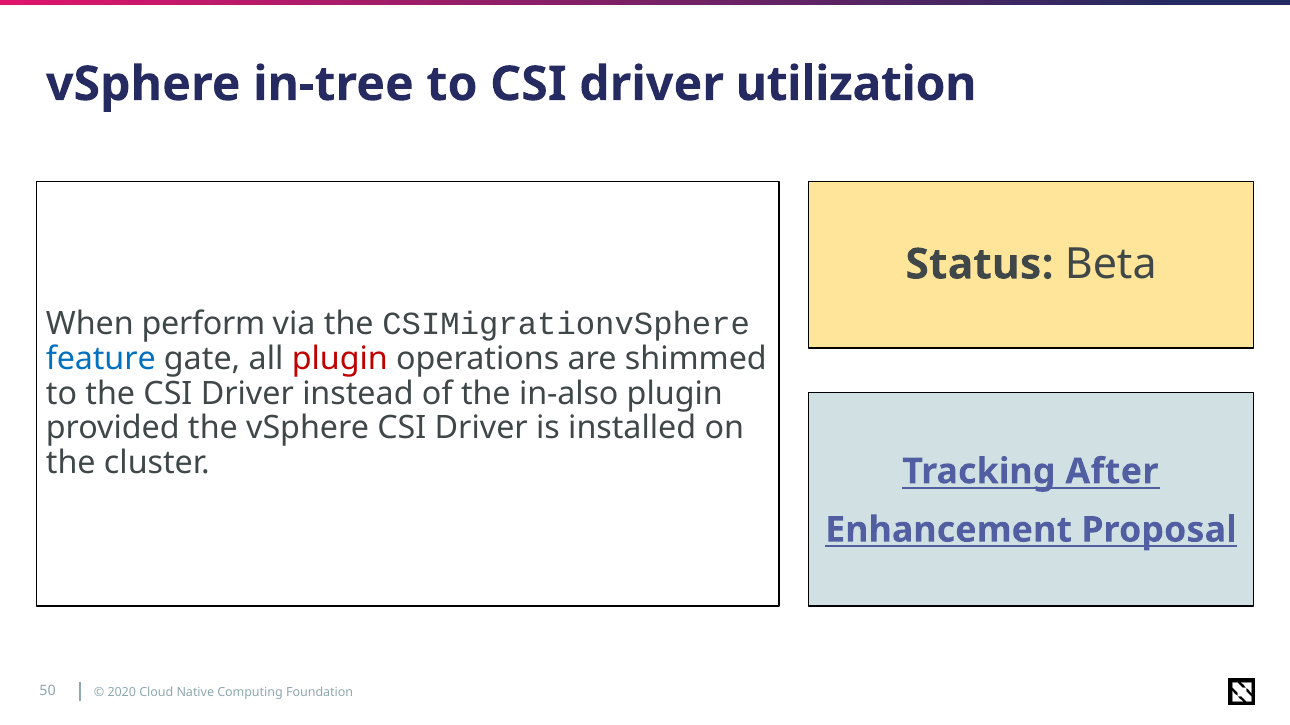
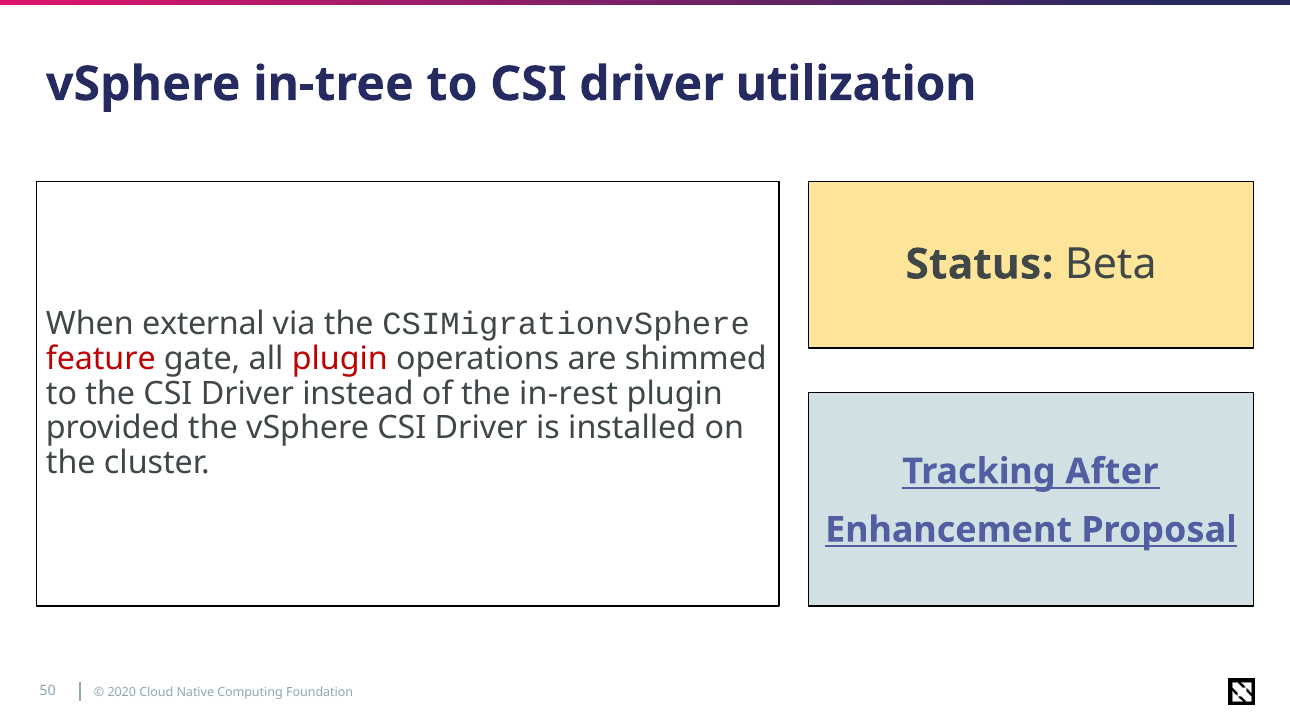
perform: perform -> external (203, 324)
feature colour: blue -> red (101, 359)
in-also: in-also -> in-rest (569, 394)
